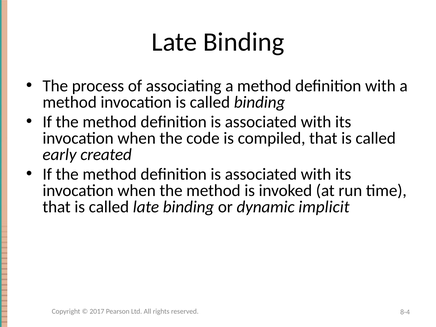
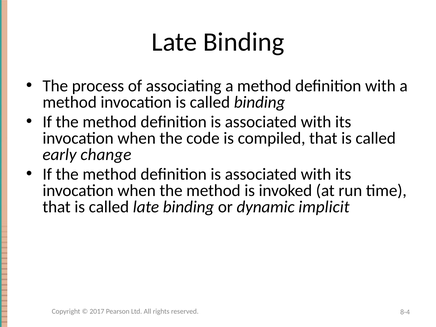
created: created -> change (106, 154)
